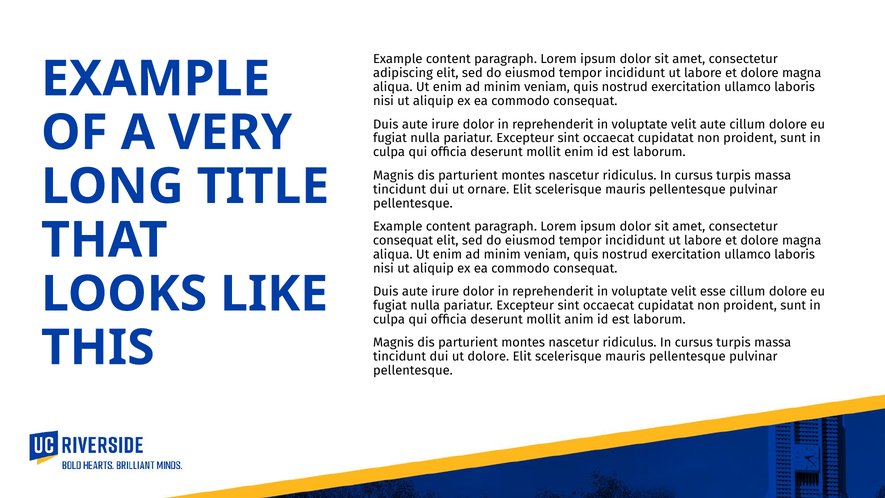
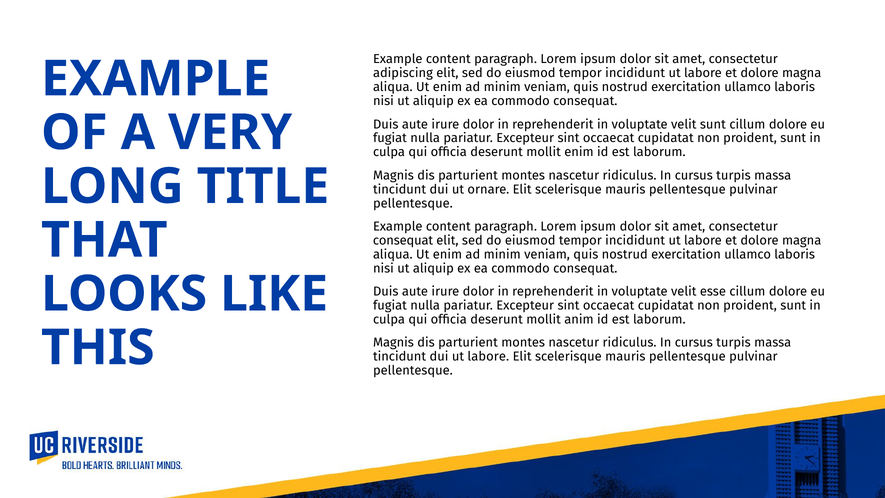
velit aute: aute -> sunt (713, 124)
dui ut dolore: dolore -> labore (488, 356)
